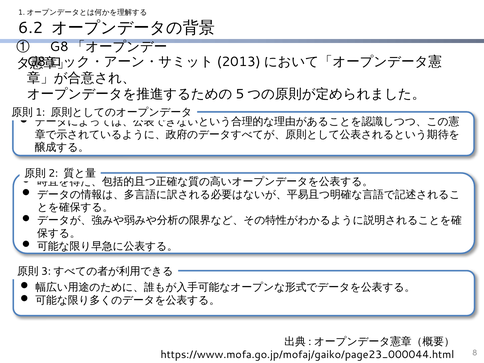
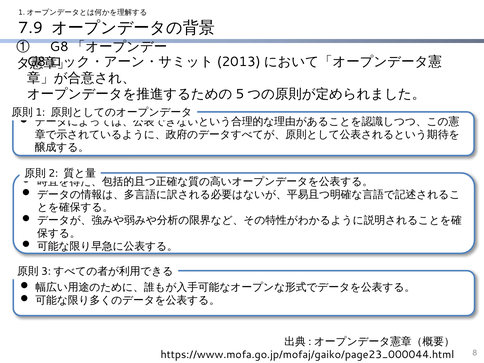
6.2: 6.2 -> 7.9 (31, 28)
